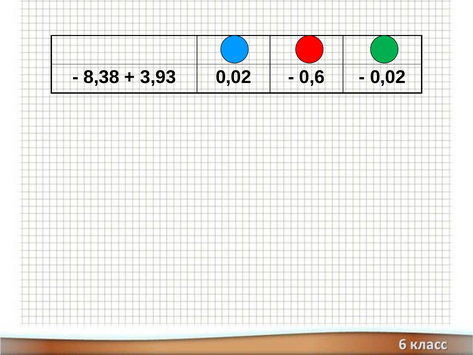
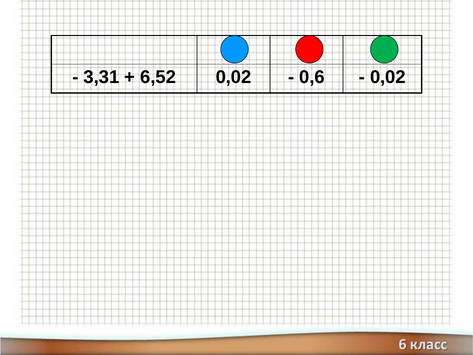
8,38: 8,38 -> 3,31 (101, 77)
3,93: 3,93 -> 6,52 (158, 77)
